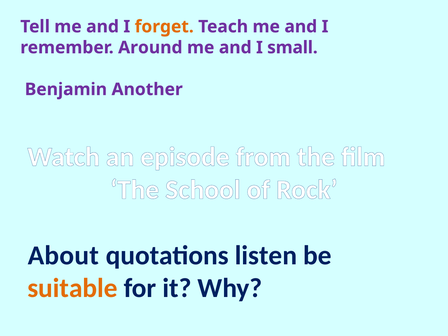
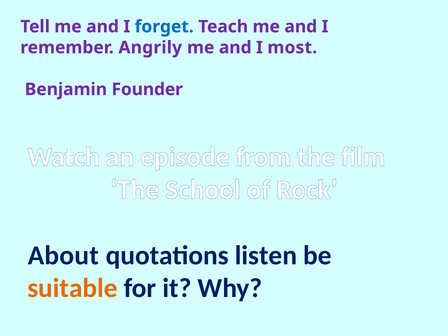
forget colour: orange -> blue (164, 27)
Around: Around -> Angrily (150, 48)
small: small -> most (292, 48)
Another: Another -> Founder (147, 89)
